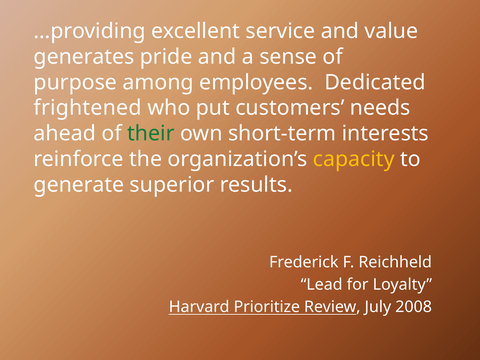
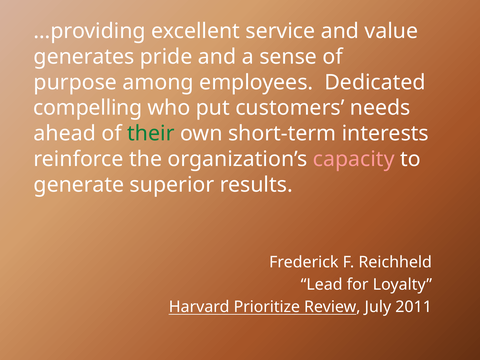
frightened: frightened -> compelling (88, 108)
capacity colour: yellow -> pink (354, 159)
2008: 2008 -> 2011 (414, 307)
